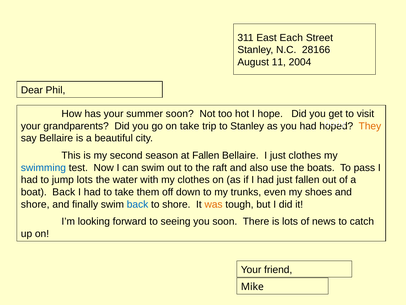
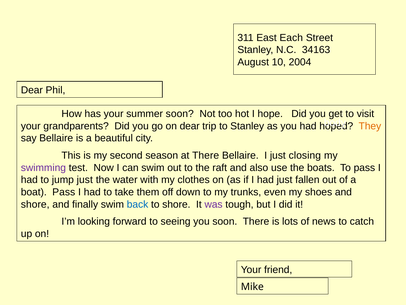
28166: 28166 -> 34163 (316, 50)
11: 11 -> 10 (279, 62)
on take: take -> dear (190, 126)
at Fallen: Fallen -> There (206, 155)
just clothes: clothes -> closing (305, 155)
swimming colour: blue -> purple (43, 167)
jump lots: lots -> just (85, 180)
boat Back: Back -> Pass (64, 192)
was colour: orange -> purple (214, 204)
